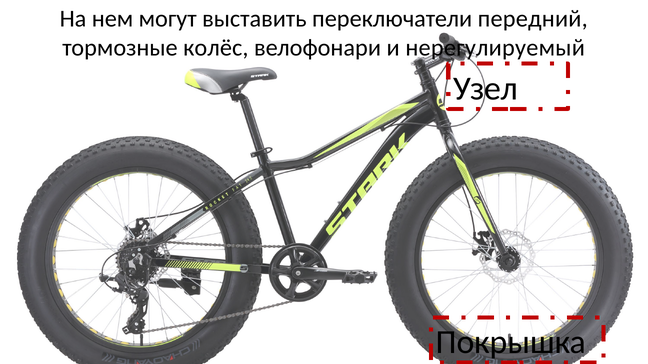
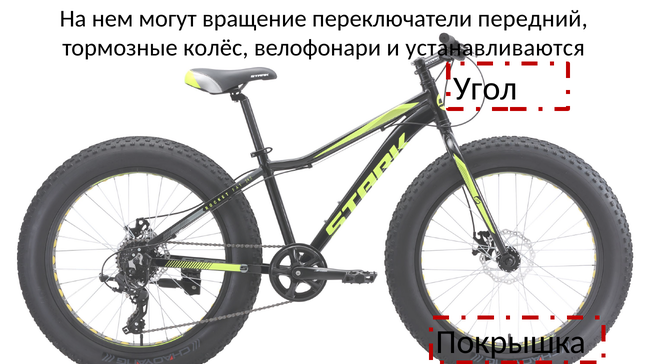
выставить: выставить -> вращение (254, 19)
нерегулируемый: нерегулируемый -> устанавливаются (495, 48)
Узел: Узел -> Угол (485, 89)
